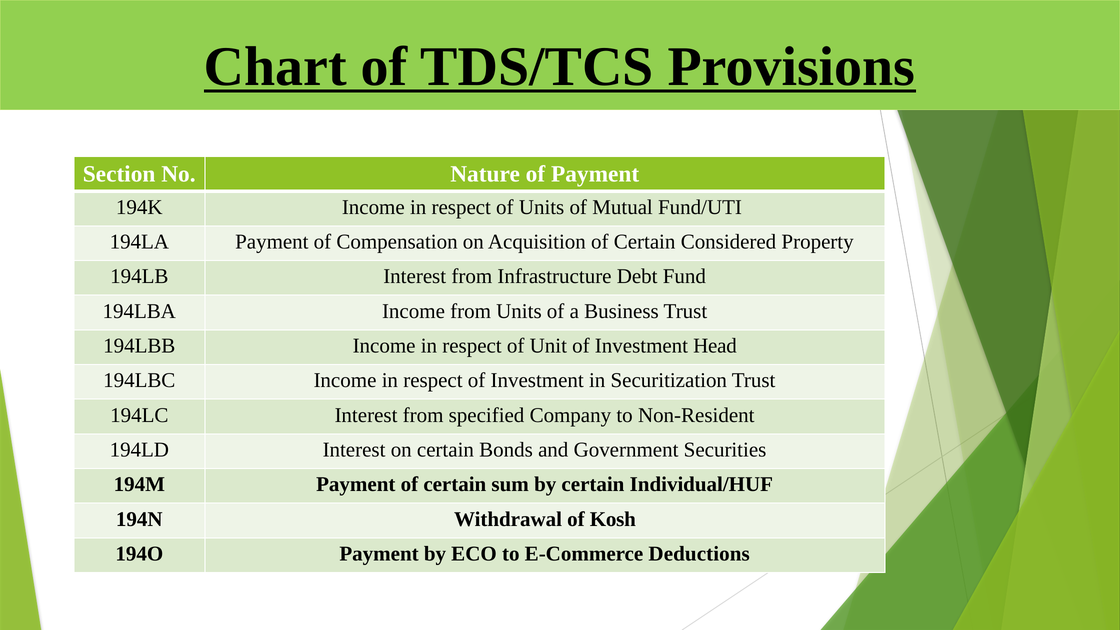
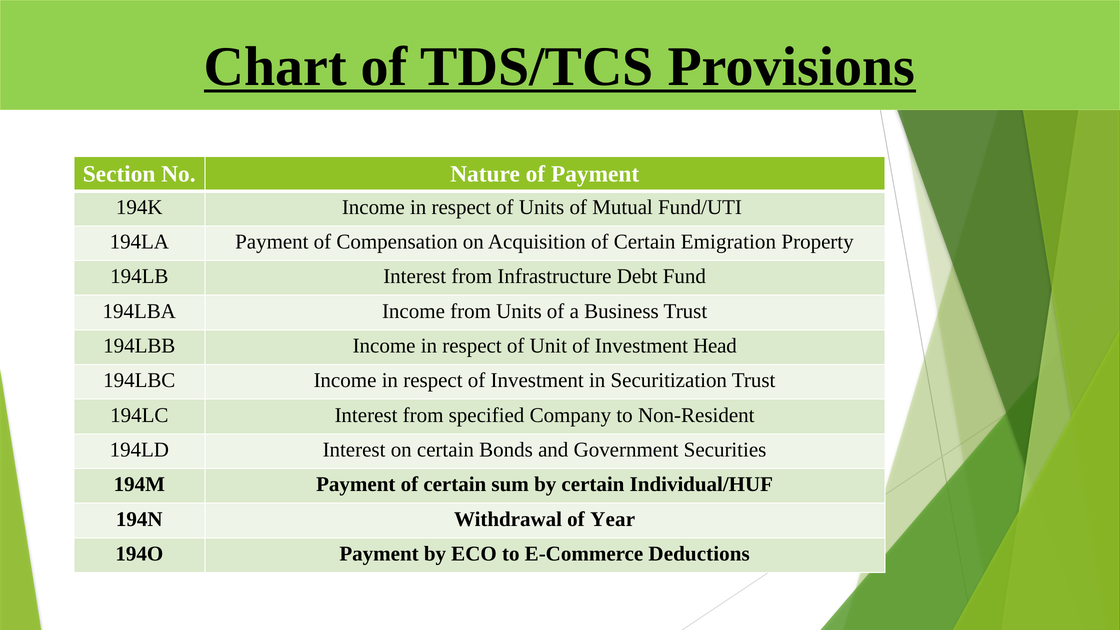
Considered: Considered -> Emigration (728, 242)
Kosh: Kosh -> Year (613, 519)
